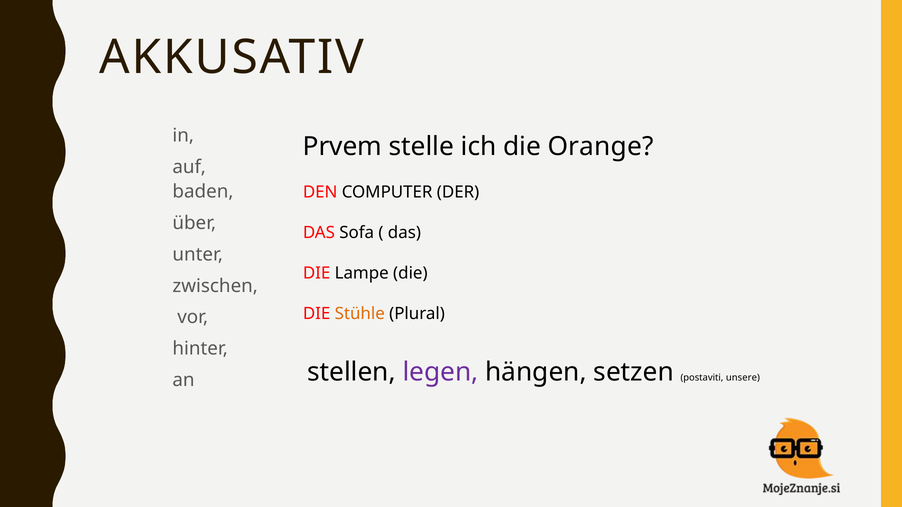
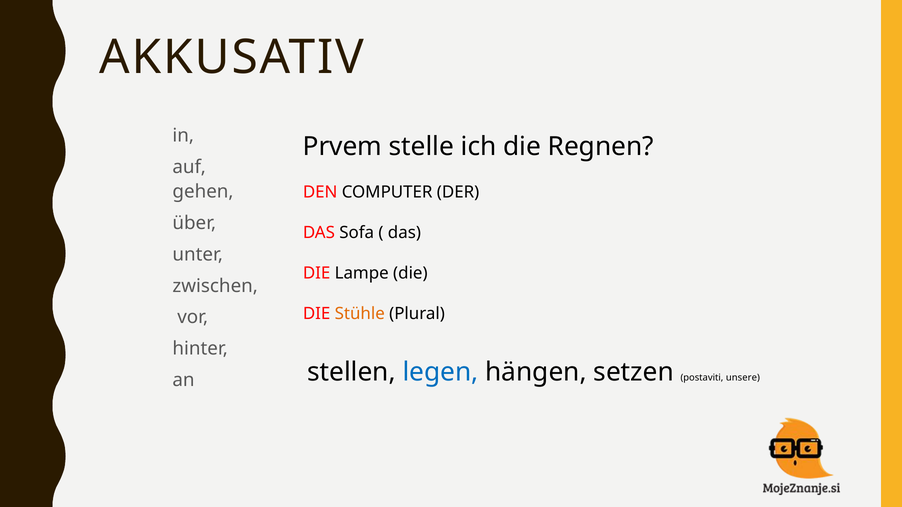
Orange: Orange -> Regnen (601, 147)
baden: baden -> gehen (203, 192)
legen colour: purple -> blue (440, 372)
